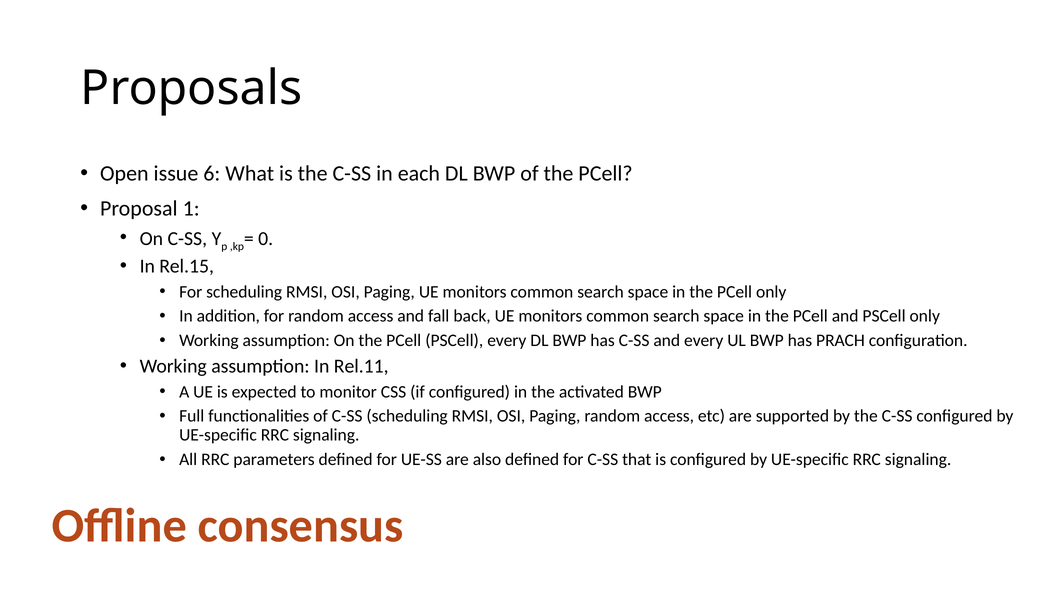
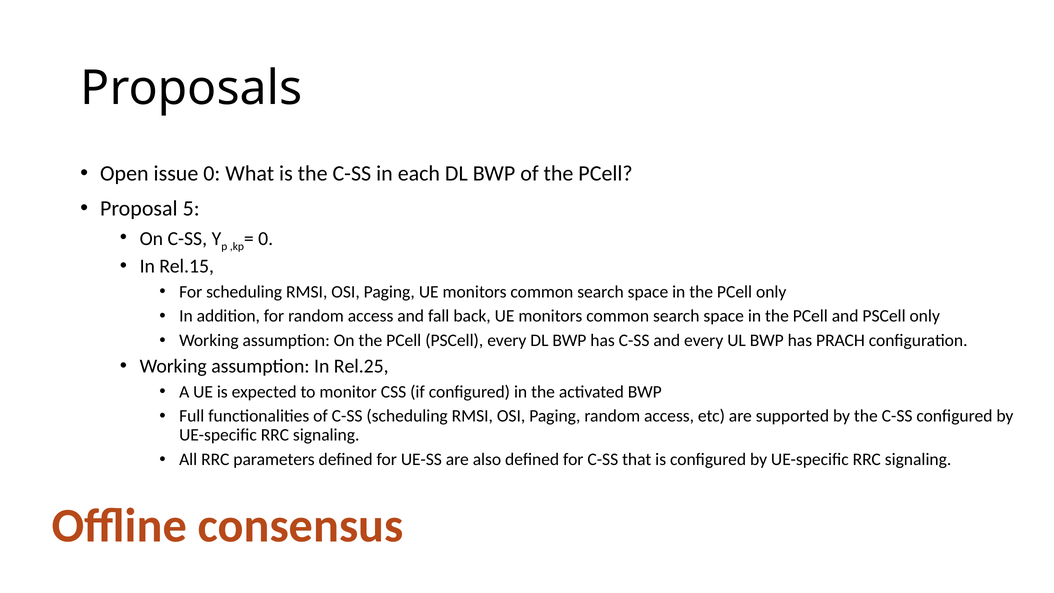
issue 6: 6 -> 0 (212, 174)
1: 1 -> 5 (191, 208)
Rel.11: Rel.11 -> Rel.25 (361, 366)
